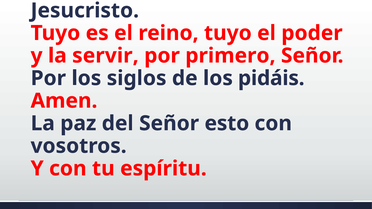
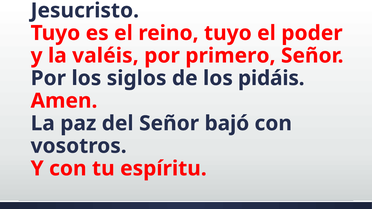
servir: servir -> valéis (105, 56)
esto: esto -> bajó (227, 123)
